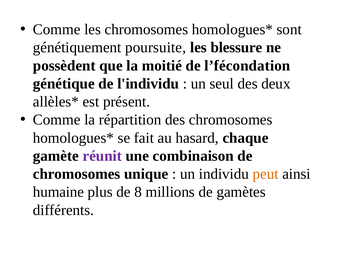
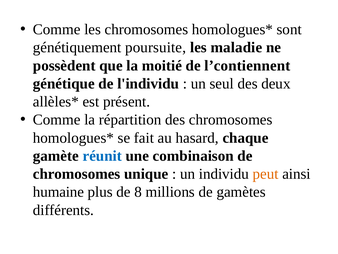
blessure: blessure -> maladie (236, 47)
l’fécondation: l’fécondation -> l’contiennent (247, 65)
réunit colour: purple -> blue (102, 156)
